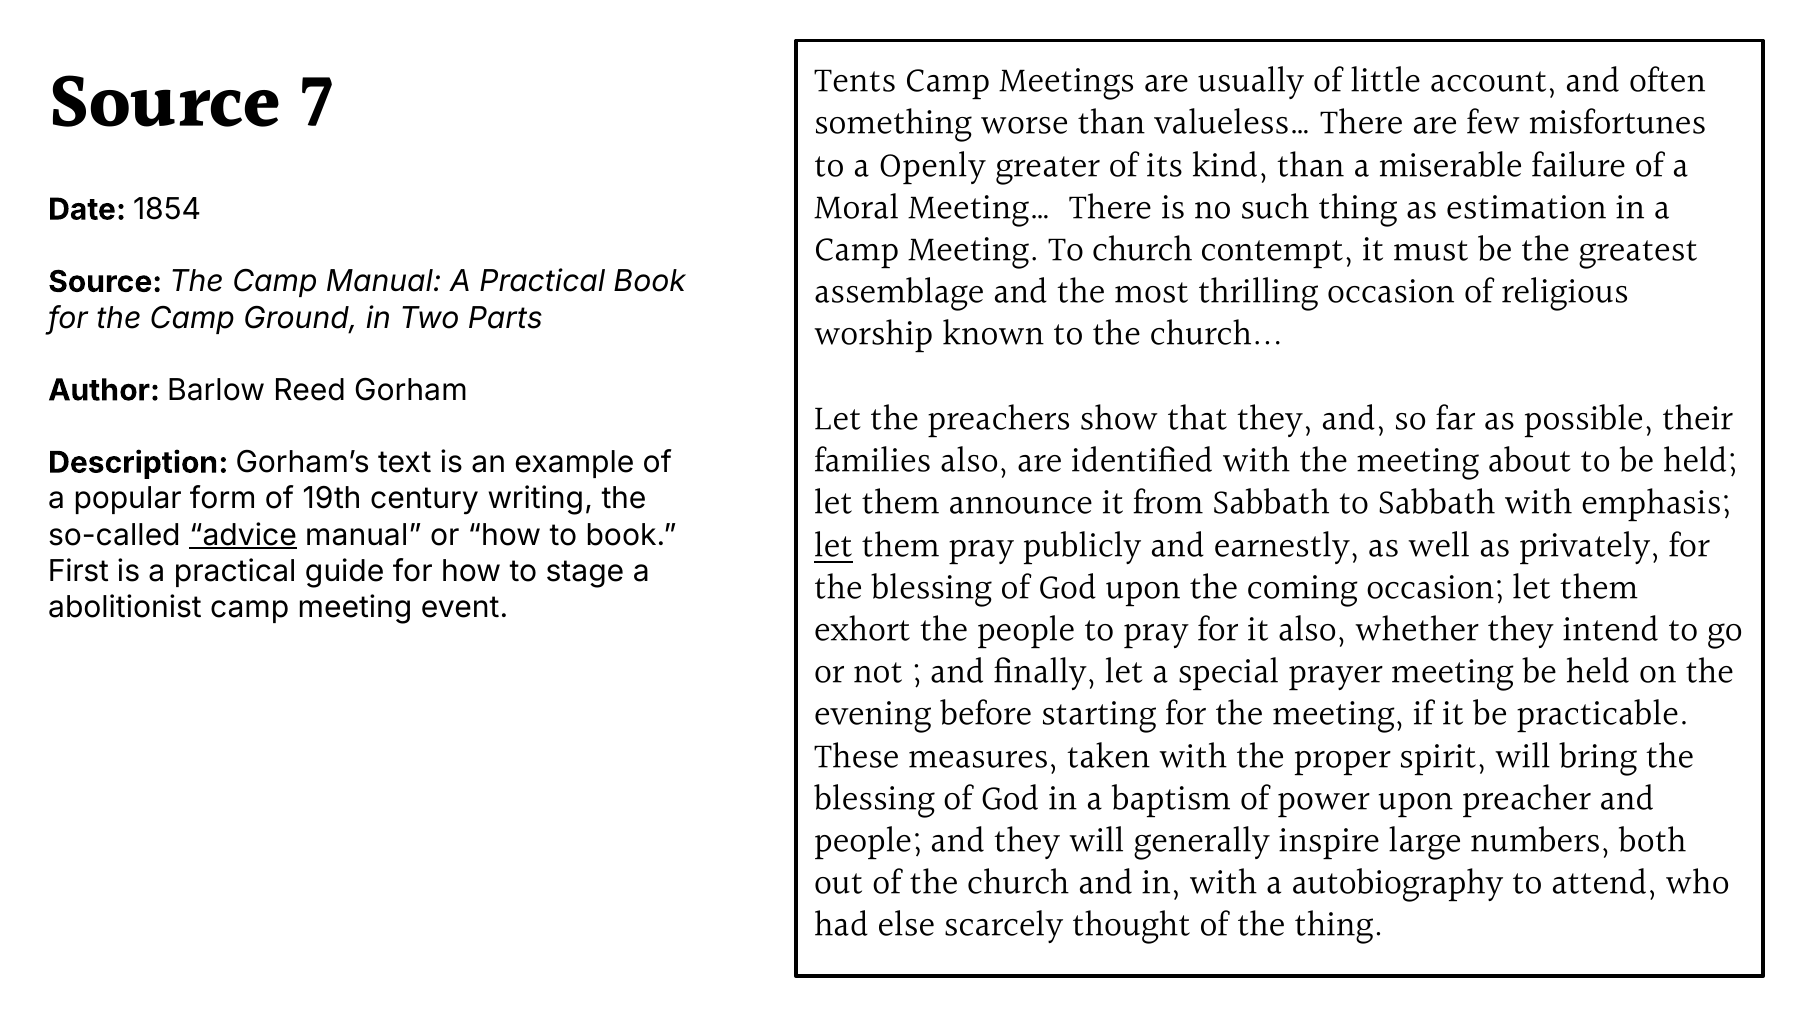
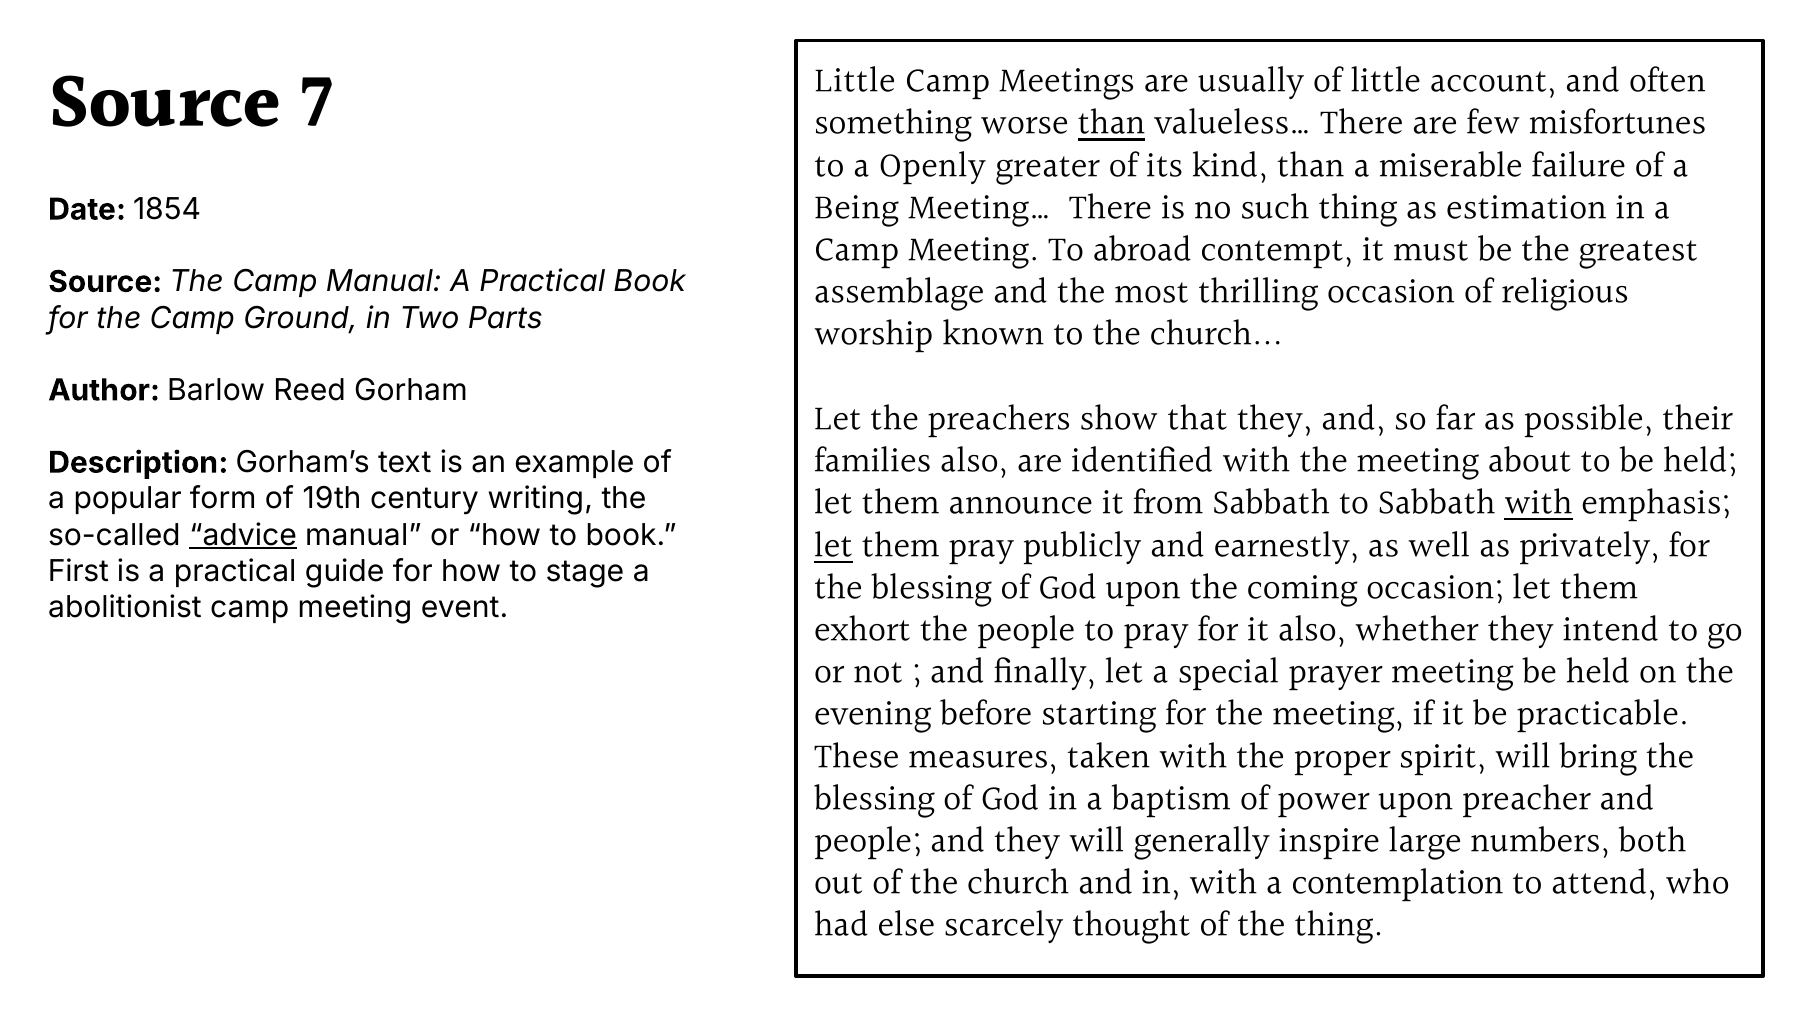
Tents: Tents -> Little (855, 82)
than underline: none -> present (1111, 124)
Moral: Moral -> Being (857, 209)
To church: church -> abroad (1142, 251)
with underline: none -> present (1538, 504)
autobiography: autobiography -> contemplation (1398, 884)
